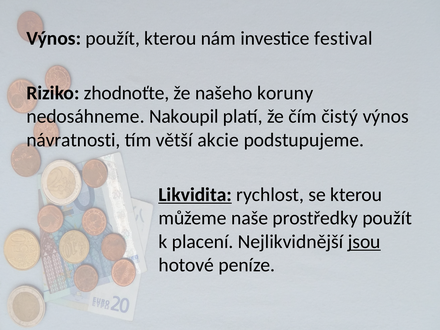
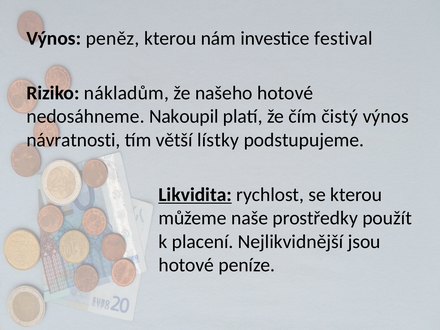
Výnos použít: použít -> peněz (113, 38)
zhodnoťte: zhodnoťte -> nákladům (126, 93)
našeho koruny: koruny -> hotové (285, 93)
akcie: akcie -> lístky (218, 140)
jsou underline: present -> none (364, 242)
